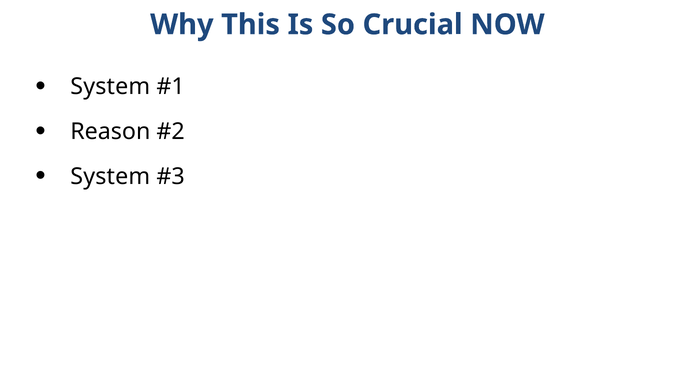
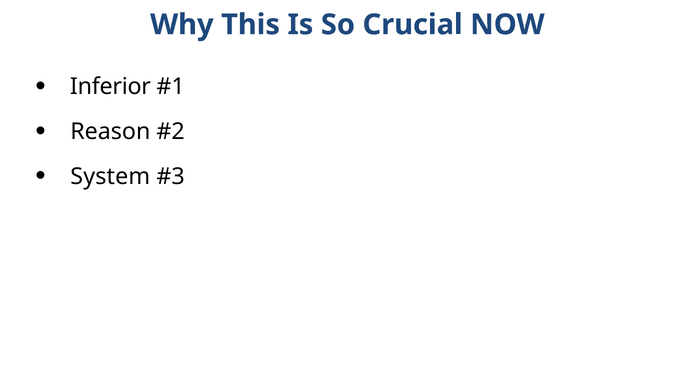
System: System -> Inferior (110, 87)
